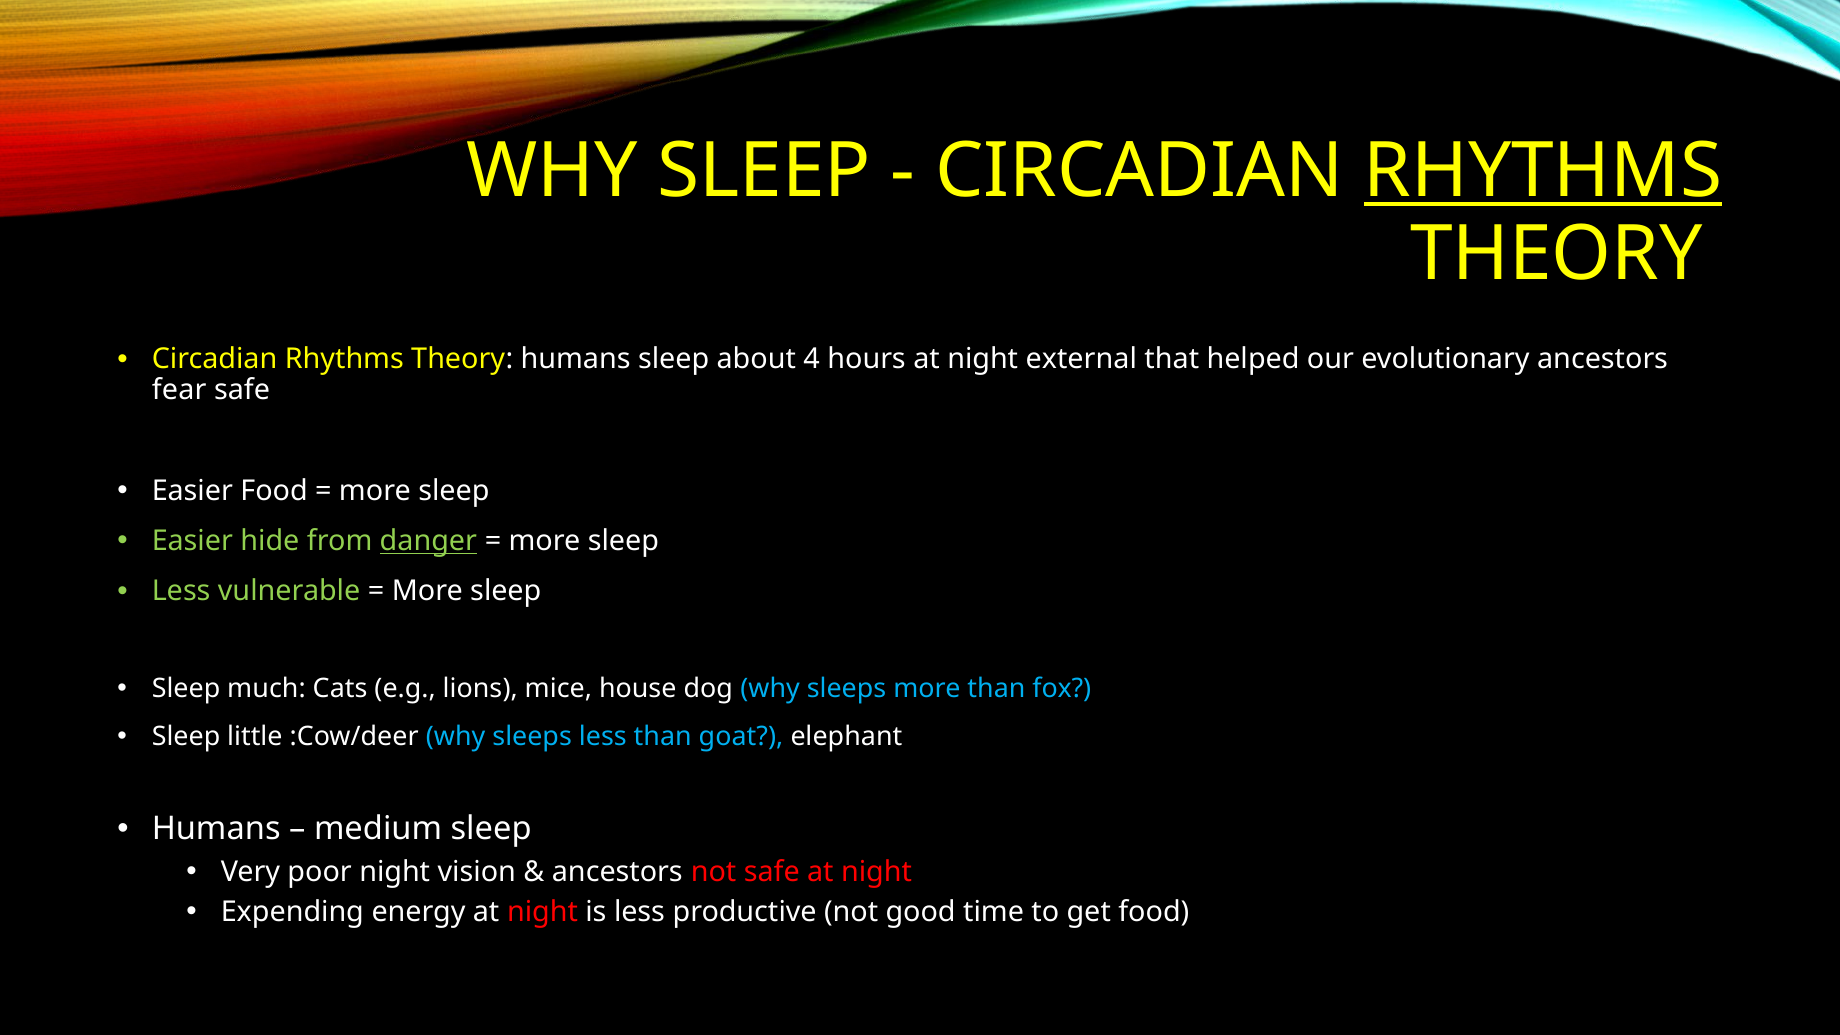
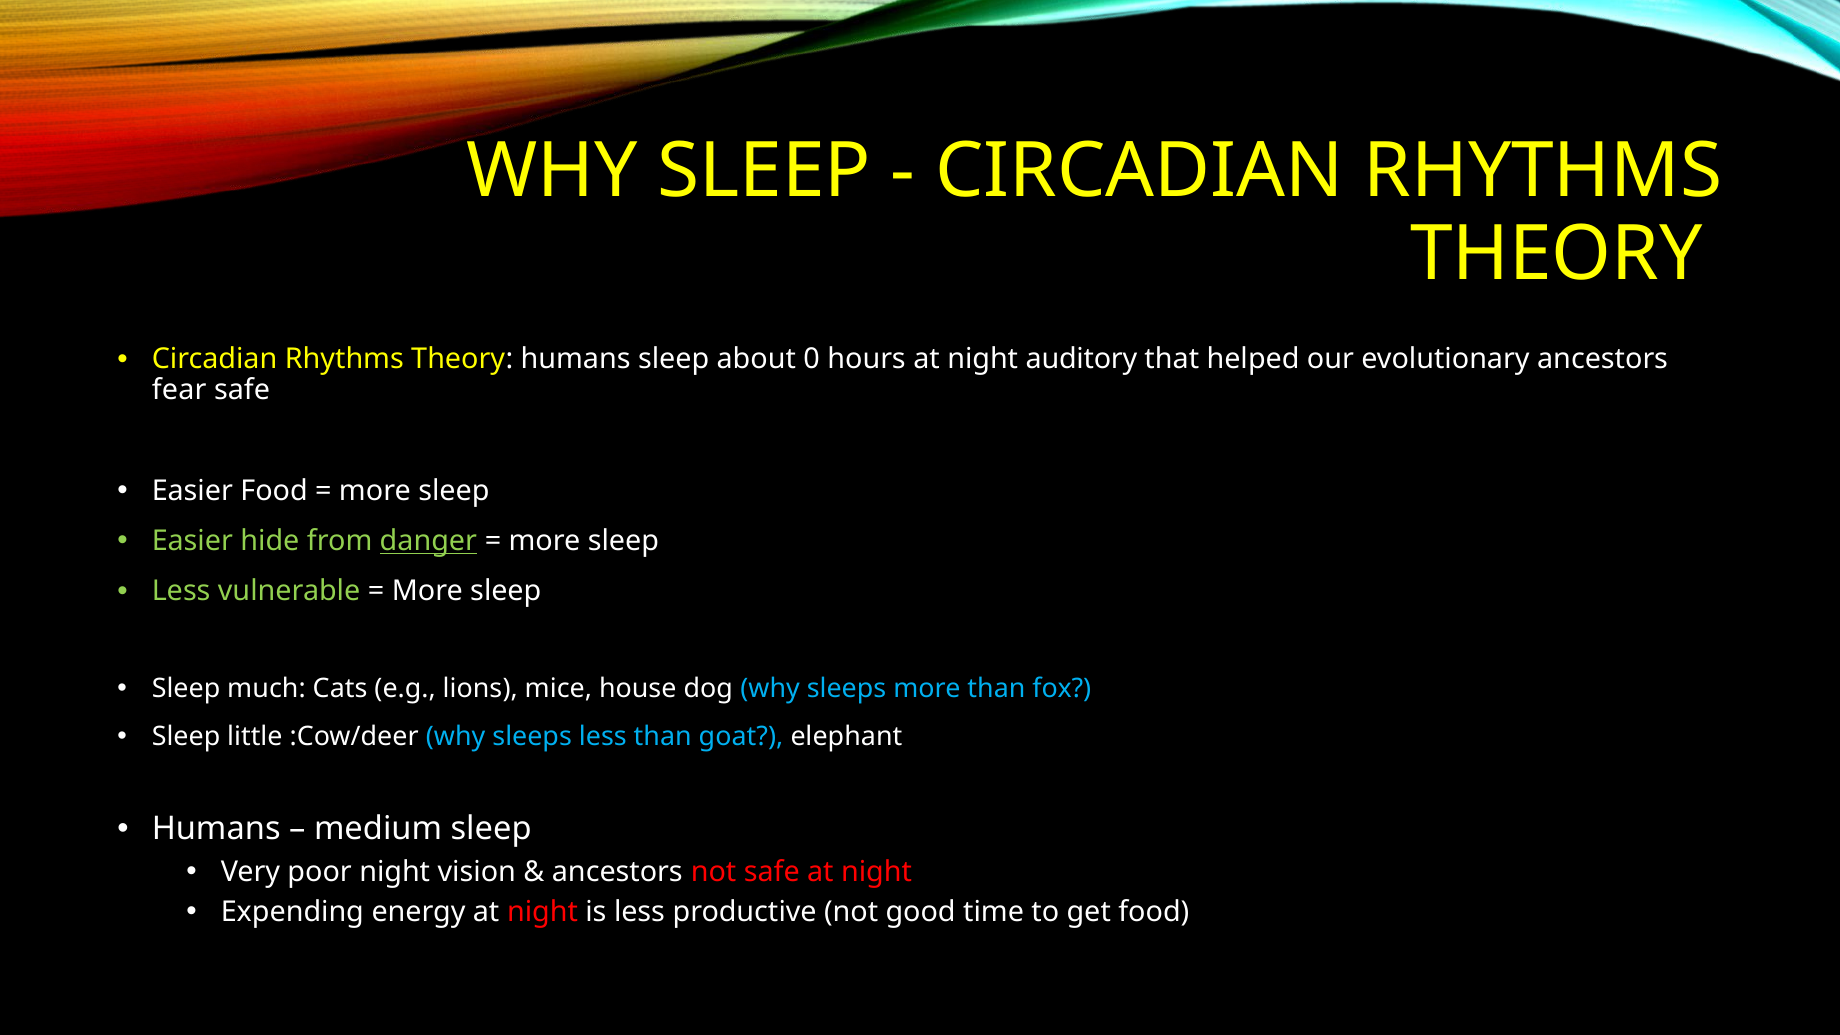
RHYTHMS underline: present -> none (1543, 171)
4: 4 -> 0 (812, 359)
external: external -> auditory (1081, 359)
